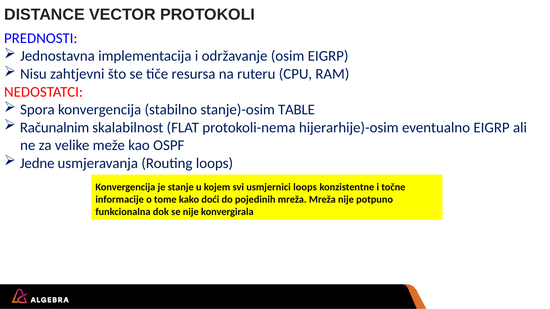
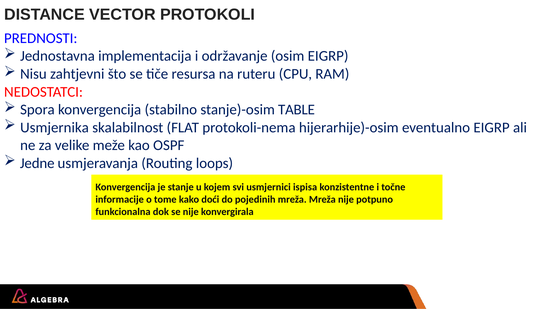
Računalnim: Računalnim -> Usmjernika (54, 128)
usmjernici loops: loops -> ispisa (305, 187)
